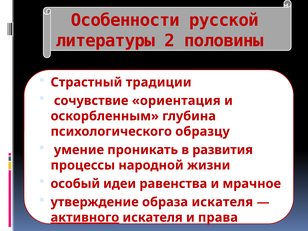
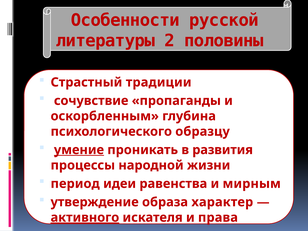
ориентация: ориентация -> пропаганды (176, 101)
умение underline: none -> present (79, 150)
особый: особый -> период (75, 184)
мрачное: мрачное -> мирным (252, 184)
образа искателя: искателя -> характер (222, 202)
